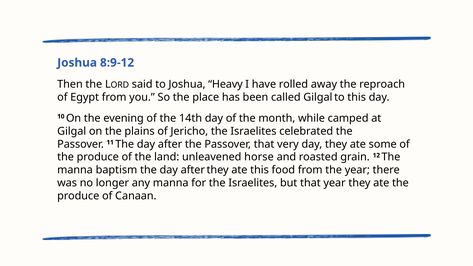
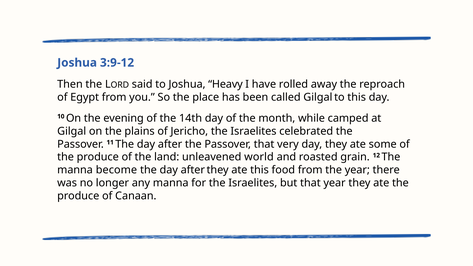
8:9-12: 8:9-12 -> 3:9-12 (117, 63)
horse: horse -> world (259, 157)
baptism: baptism -> become (116, 170)
